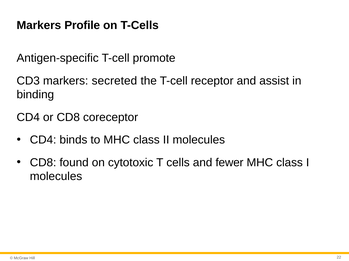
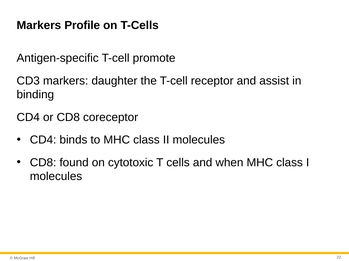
secreted: secreted -> daughter (114, 81)
fewer: fewer -> when (229, 163)
